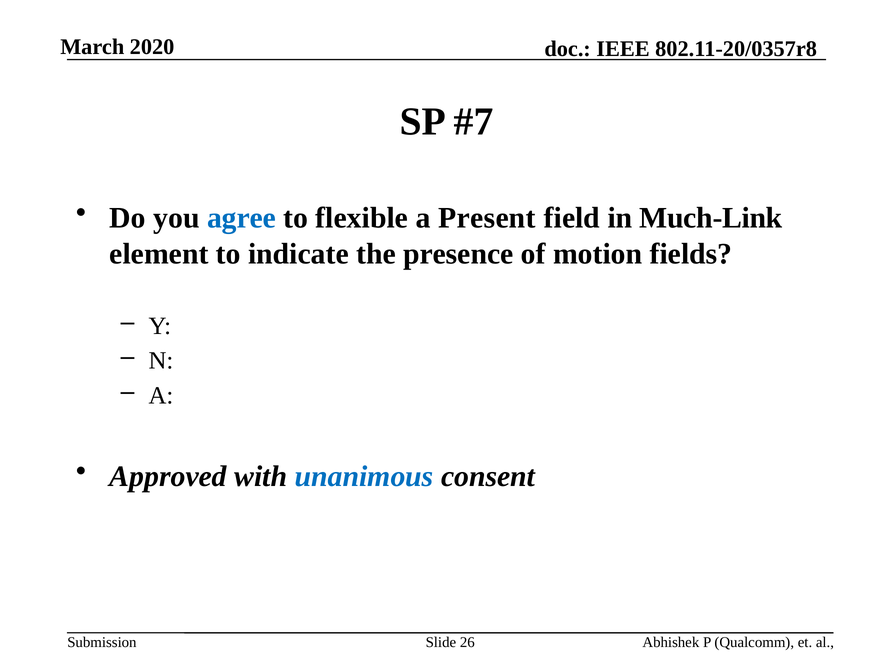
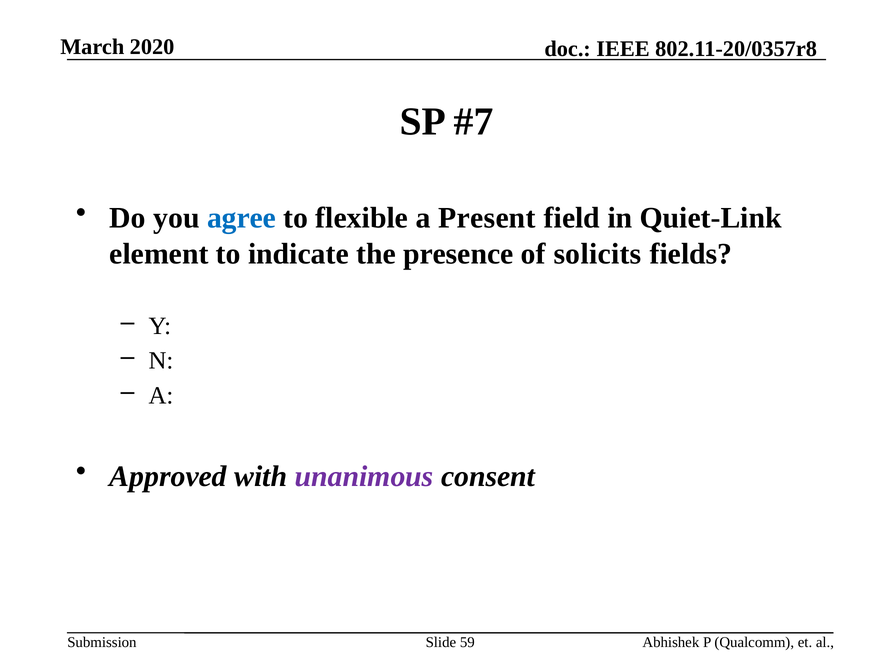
Much-Link: Much-Link -> Quiet-Link (711, 218)
motion: motion -> solicits (598, 254)
unanimous colour: blue -> purple (364, 476)
26: 26 -> 59 (467, 642)
